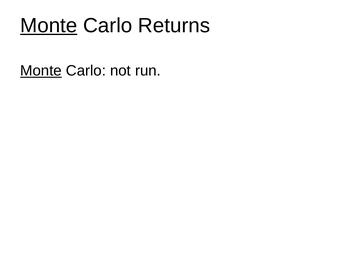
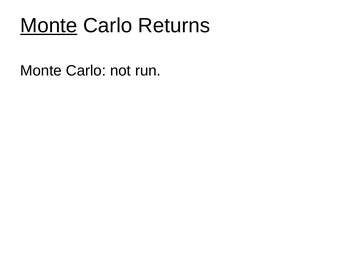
Monte underline: present -> none (41, 71)
